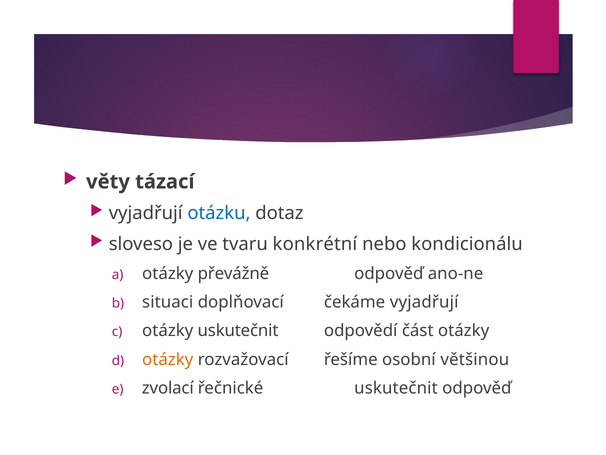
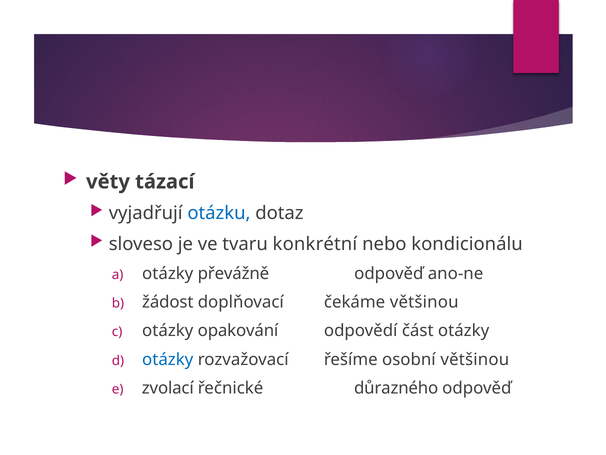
situaci: situaci -> žádost (168, 302)
čekáme vyjadřují: vyjadřují -> většinou (424, 302)
otázky uskutečnit: uskutečnit -> opakování (238, 330)
otázky colour: orange -> blue (168, 359)
řečnické uskutečnit: uskutečnit -> důrazného (396, 388)
